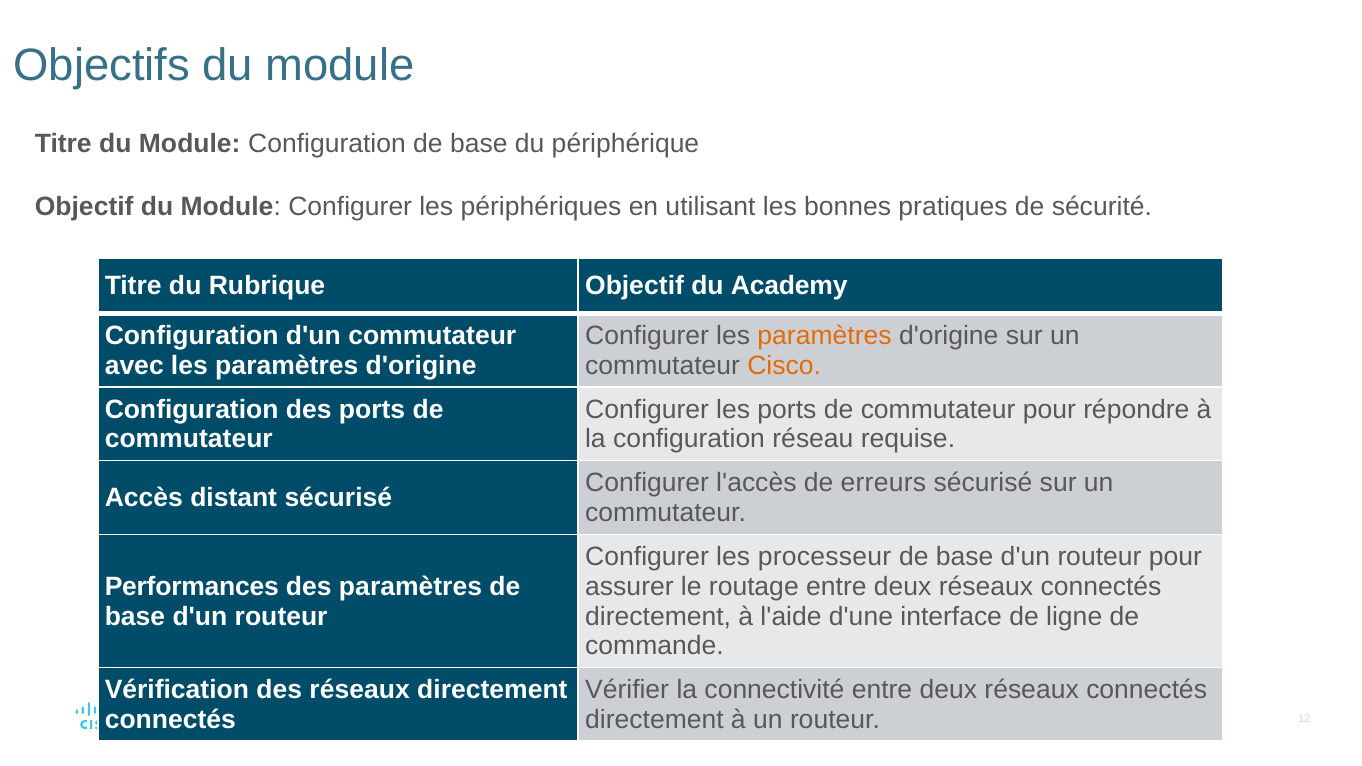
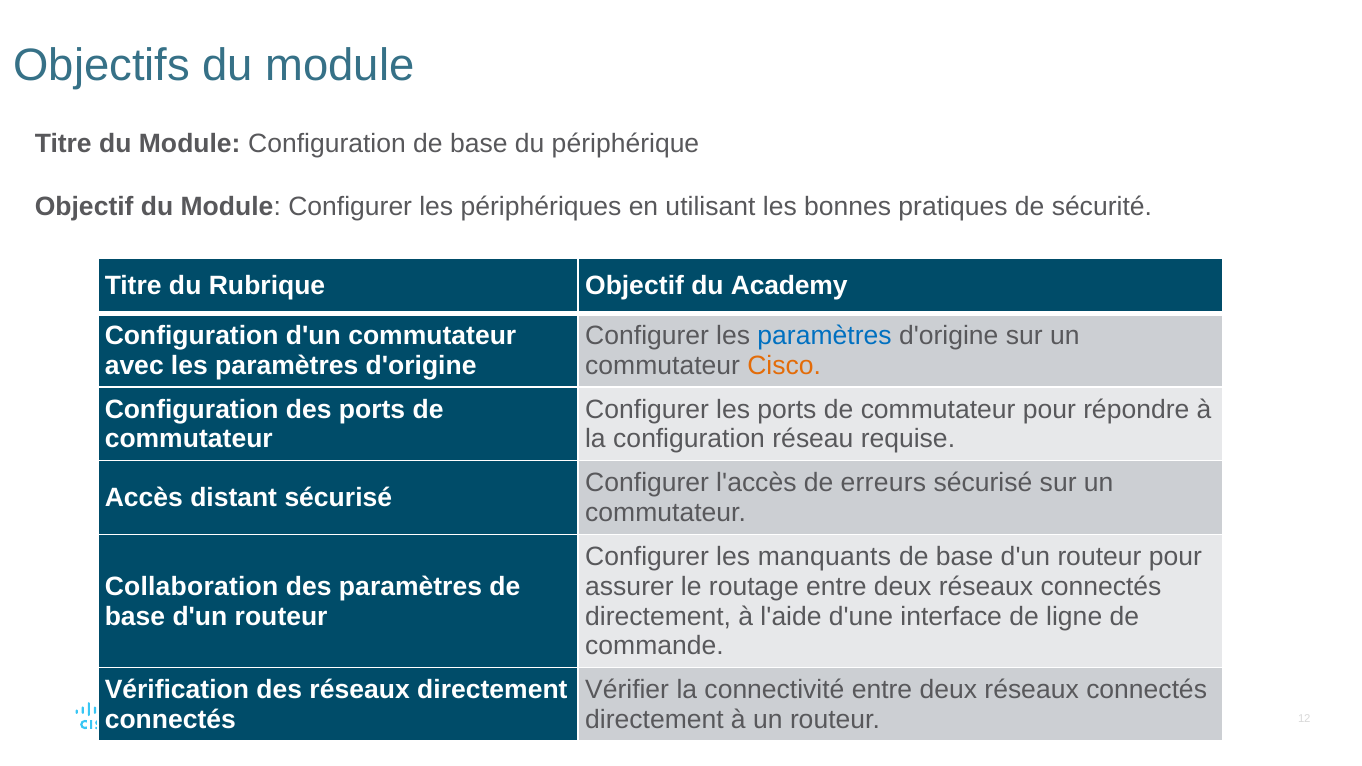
paramètres colour: orange -> blue (825, 336)
processeur: processeur -> manquants (824, 557)
Performances: Performances -> Collaboration (192, 587)
